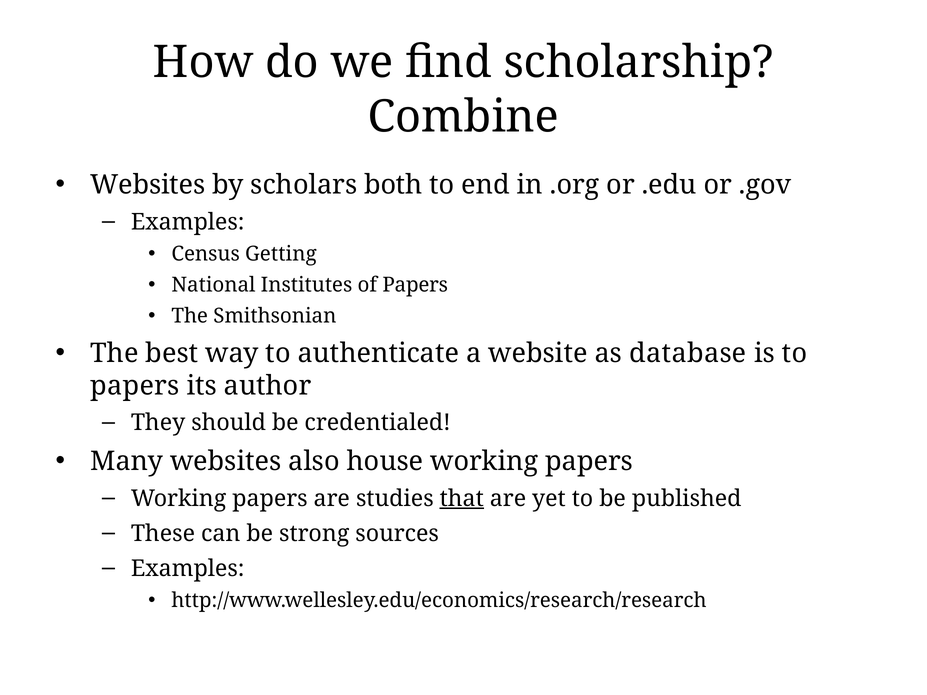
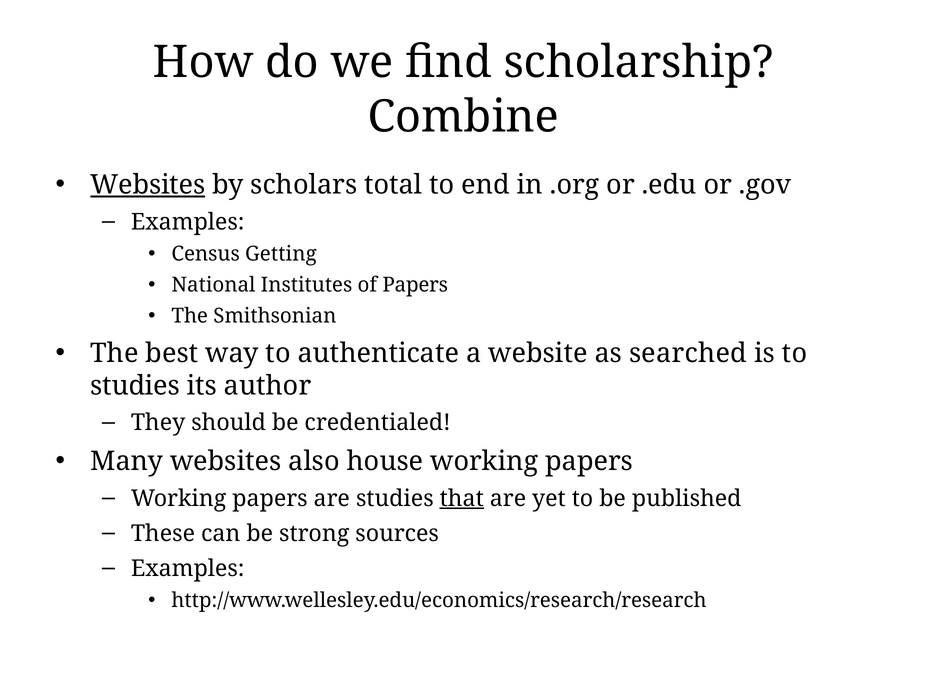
Websites underline: none -> present (148, 185)
both: both -> total (393, 185)
database: database -> searched (688, 353)
papers: papers -> studies (135, 386)
